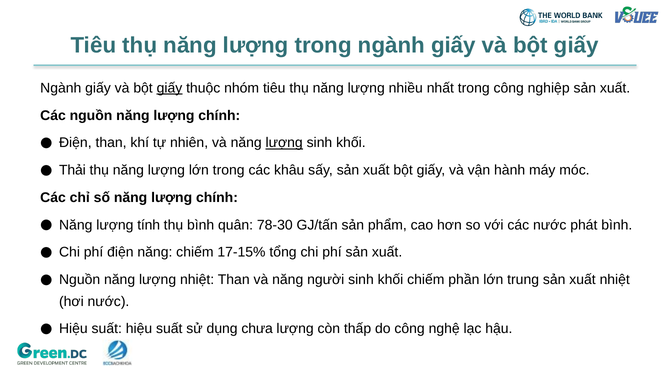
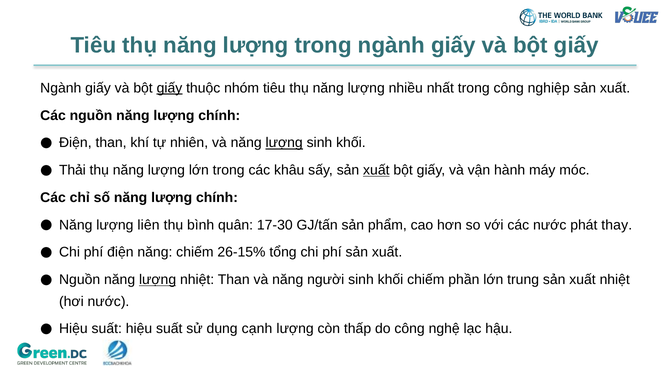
xuất underline: none -> present (376, 170)
tính: tính -> liên (149, 225)
78-30: 78-30 -> 17-30 (275, 225)
phát bình: bình -> thay (617, 225)
17-15%: 17-15% -> 26-15% (241, 252)
lượng underline: none -> present (158, 280)
chưa: chưa -> cạnh (257, 329)
